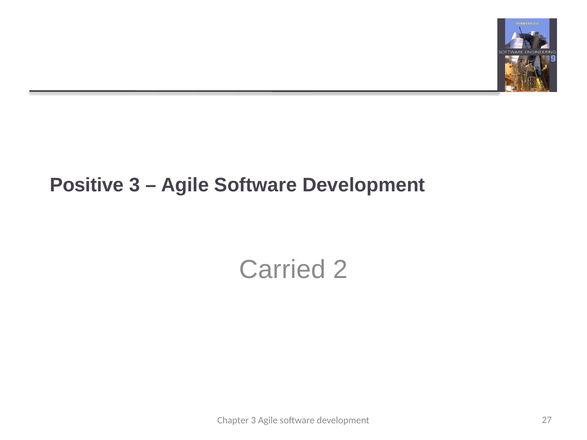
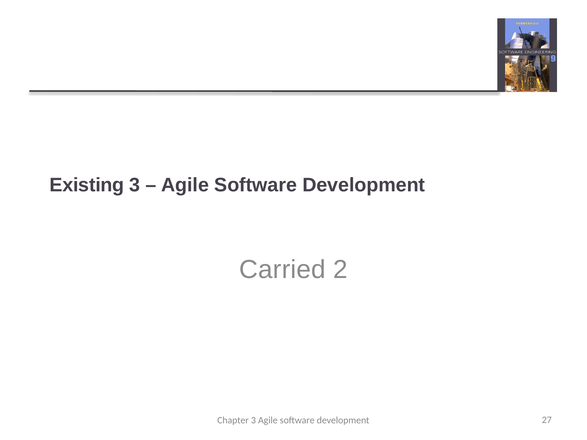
Positive: Positive -> Existing (87, 185)
